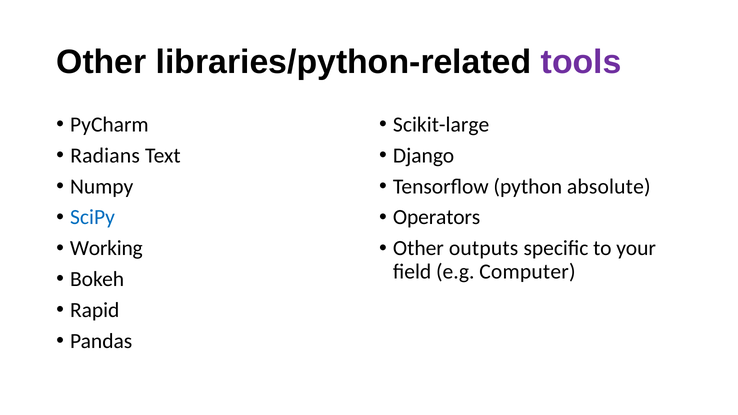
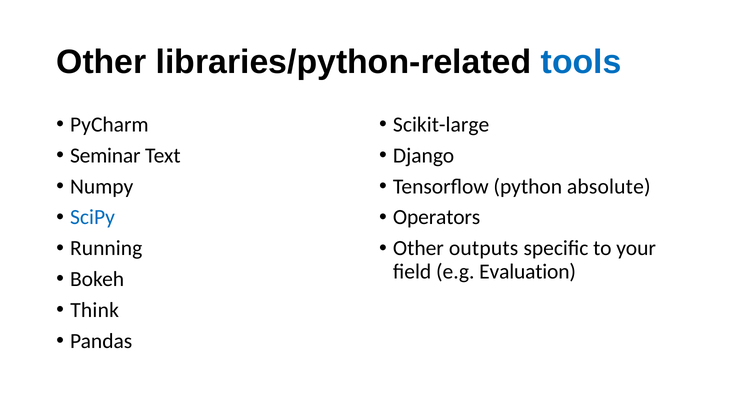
tools colour: purple -> blue (581, 62)
Radians: Radians -> Seminar (105, 156)
Working: Working -> Running (106, 248)
Computer: Computer -> Evaluation (528, 272)
Rapid: Rapid -> Think (95, 310)
